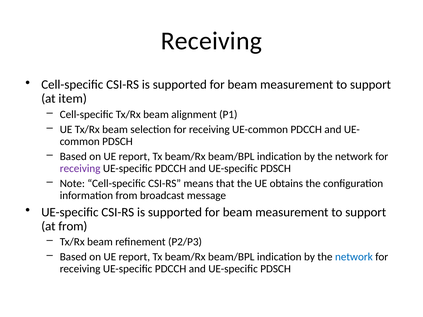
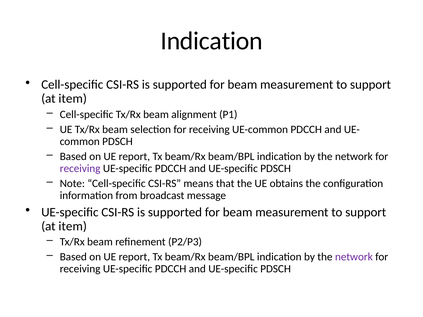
Receiving: Receiving -> Indication (212, 41)
from: from -> item (73, 226)
network colour: blue -> purple (354, 257)
